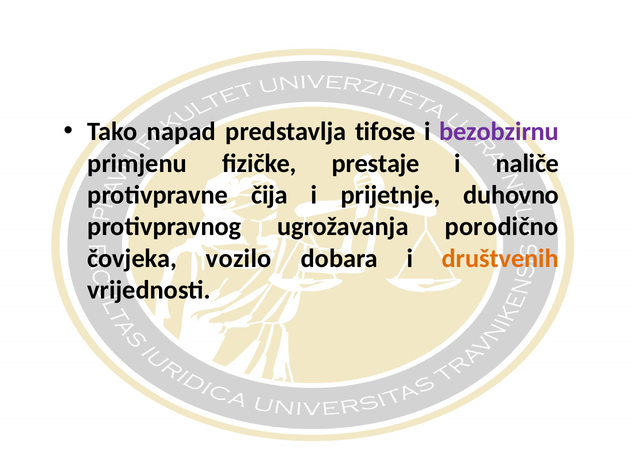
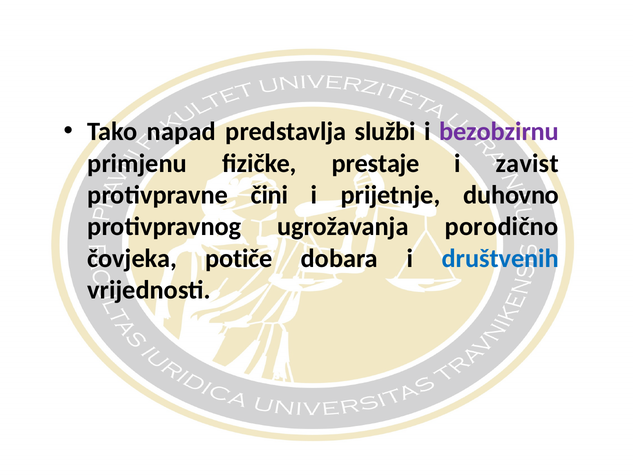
tifose: tifose -> službi (385, 132)
naliče: naliče -> zavist (527, 163)
čija: čija -> čini (270, 195)
vozilo: vozilo -> potiče (239, 258)
društvenih colour: orange -> blue (500, 258)
